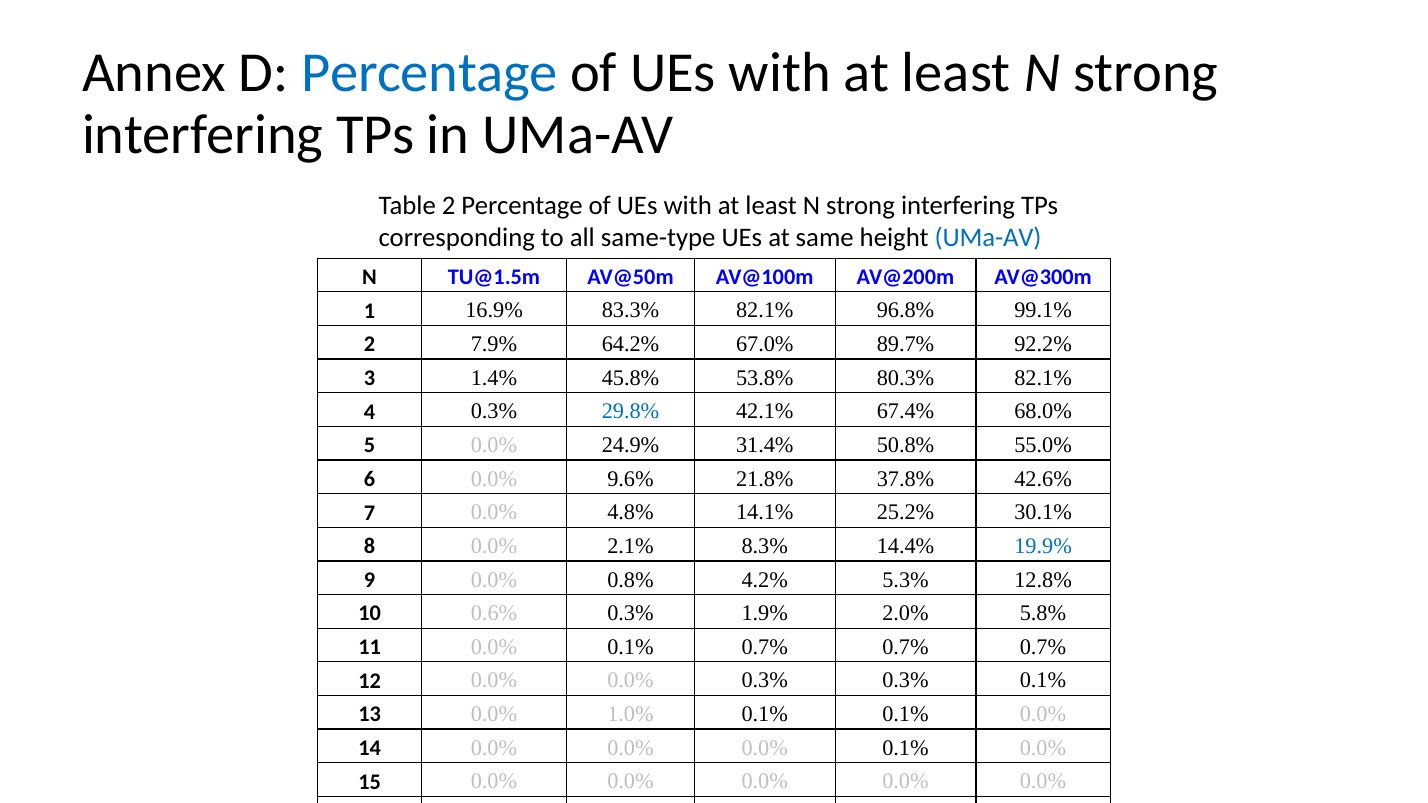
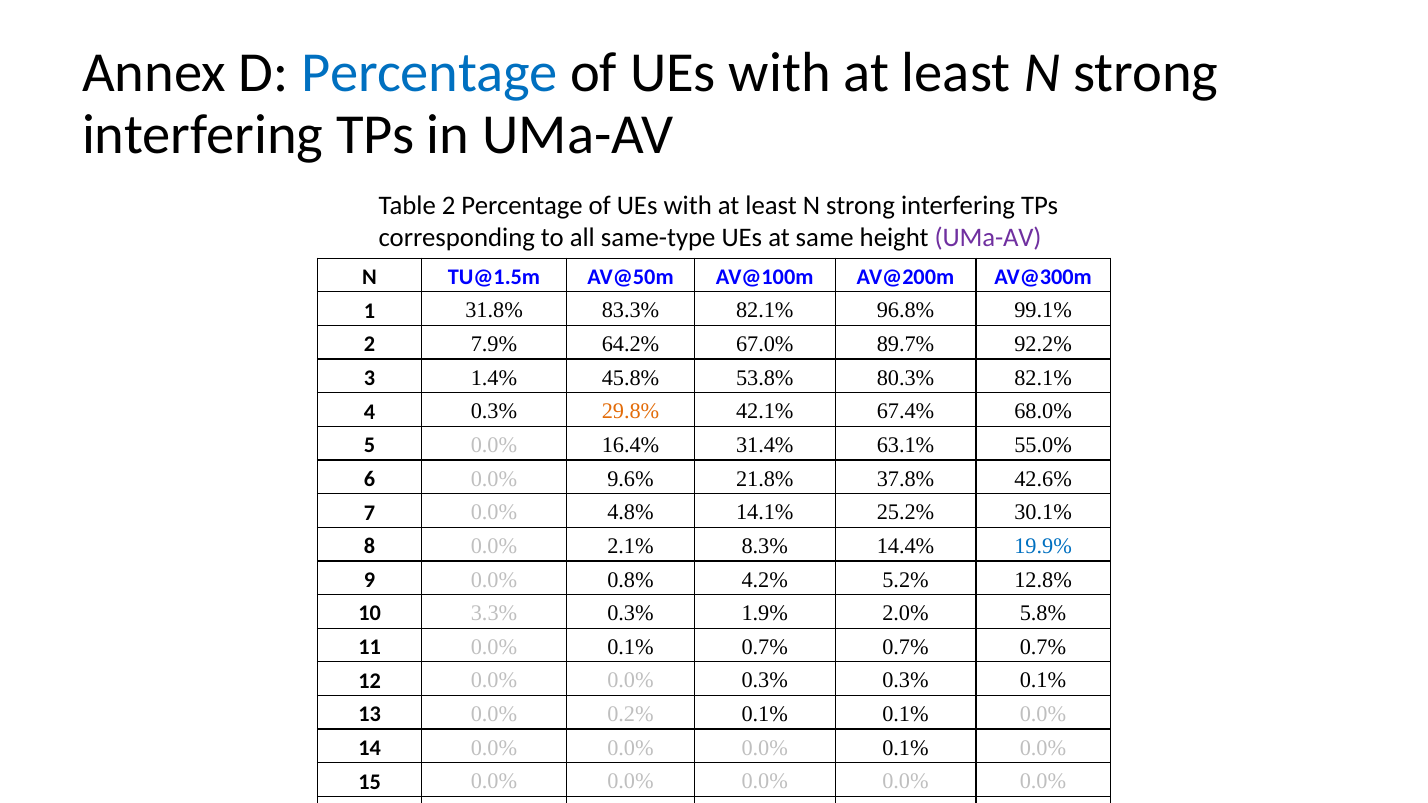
UMa-AV colour: blue -> purple (988, 237)
16.9%: 16.9% -> 31.8% (494, 311)
29.8% colour: blue -> orange (631, 412)
24.9%: 24.9% -> 16.4% (631, 445)
50.8%: 50.8% -> 63.1% (906, 445)
5.3%: 5.3% -> 5.2% (906, 580)
0.6%: 0.6% -> 3.3% (494, 614)
1.0%: 1.0% -> 0.2% (630, 714)
